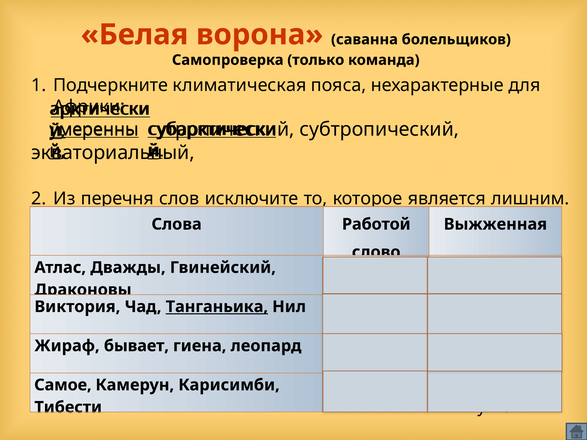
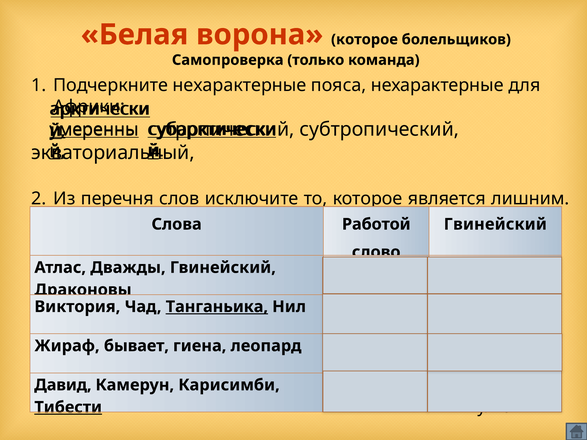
ворона саванна: саванна -> которое (364, 39)
Подчеркните климатическая: климатическая -> нехарактерные (240, 85)
Выжженная: Выжженная -> Гвинейский (495, 224)
Самое: Самое -> Давид (63, 385)
Тибести underline: none -> present (68, 408)
